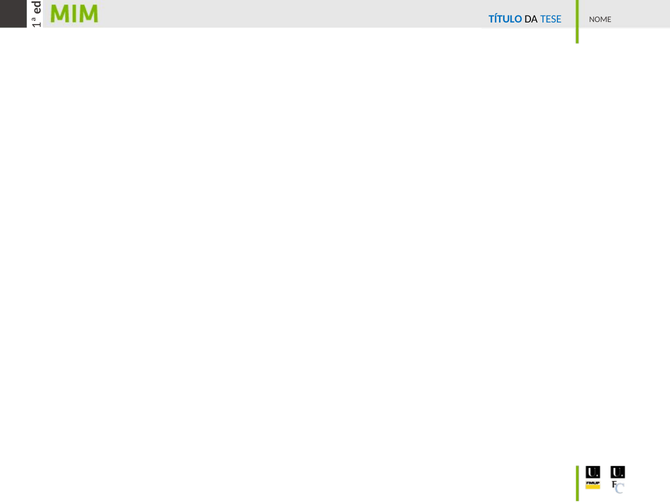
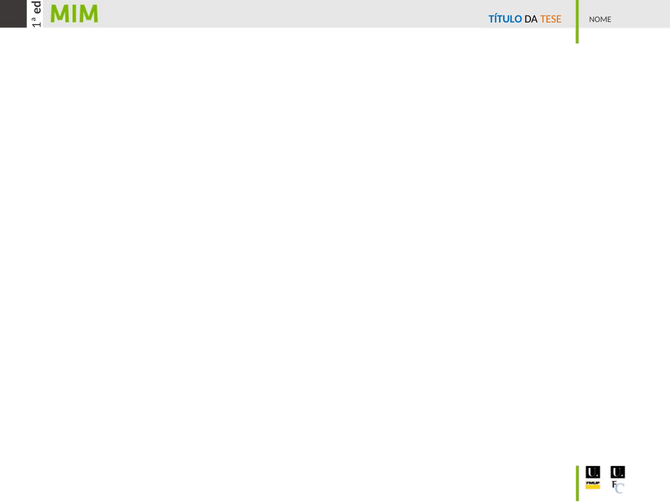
TESE colour: blue -> orange (551, 19)
